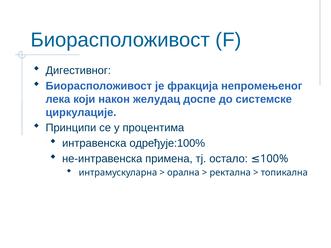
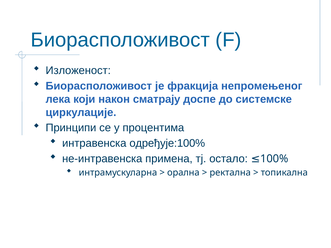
Дигестивног: Дигестивног -> Изложеност (78, 71)
желудац: желудац -> сматрају (157, 99)
